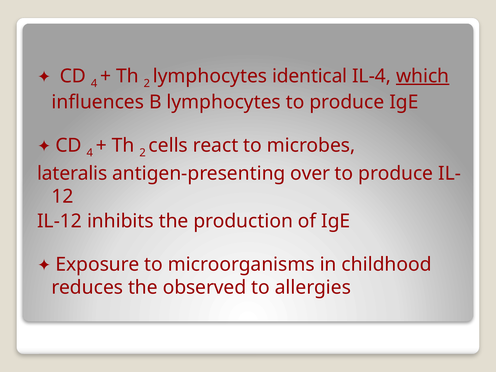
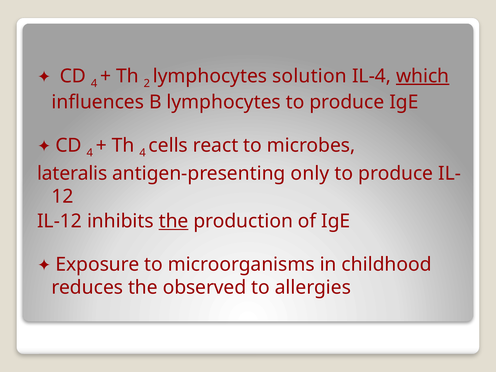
identical: identical -> solution (310, 76)
2: 2 -> 4 (143, 153)
over: over -> only (310, 173)
the underline: none -> present (174, 221)
